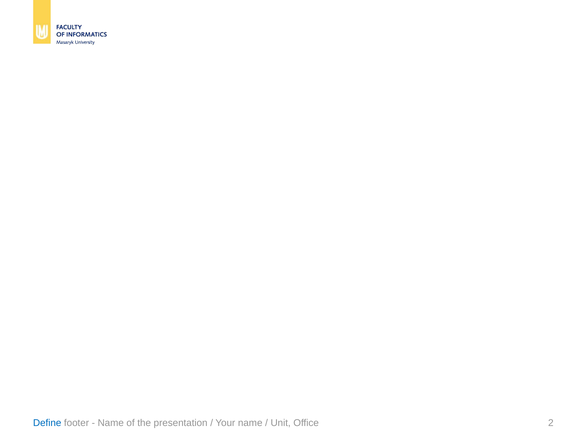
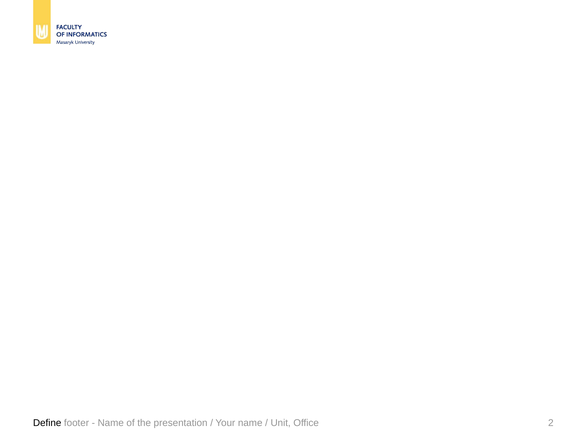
Define colour: blue -> black (47, 423)
